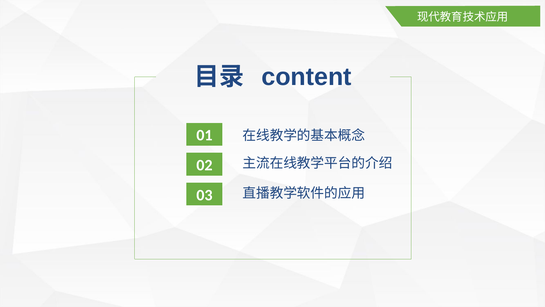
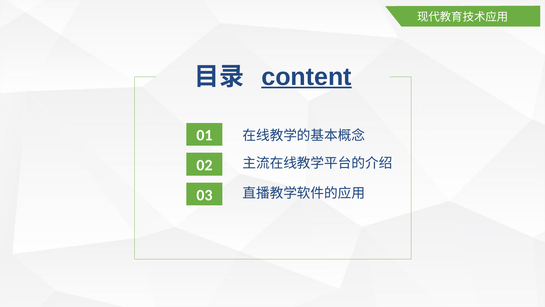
content underline: none -> present (307, 77)
